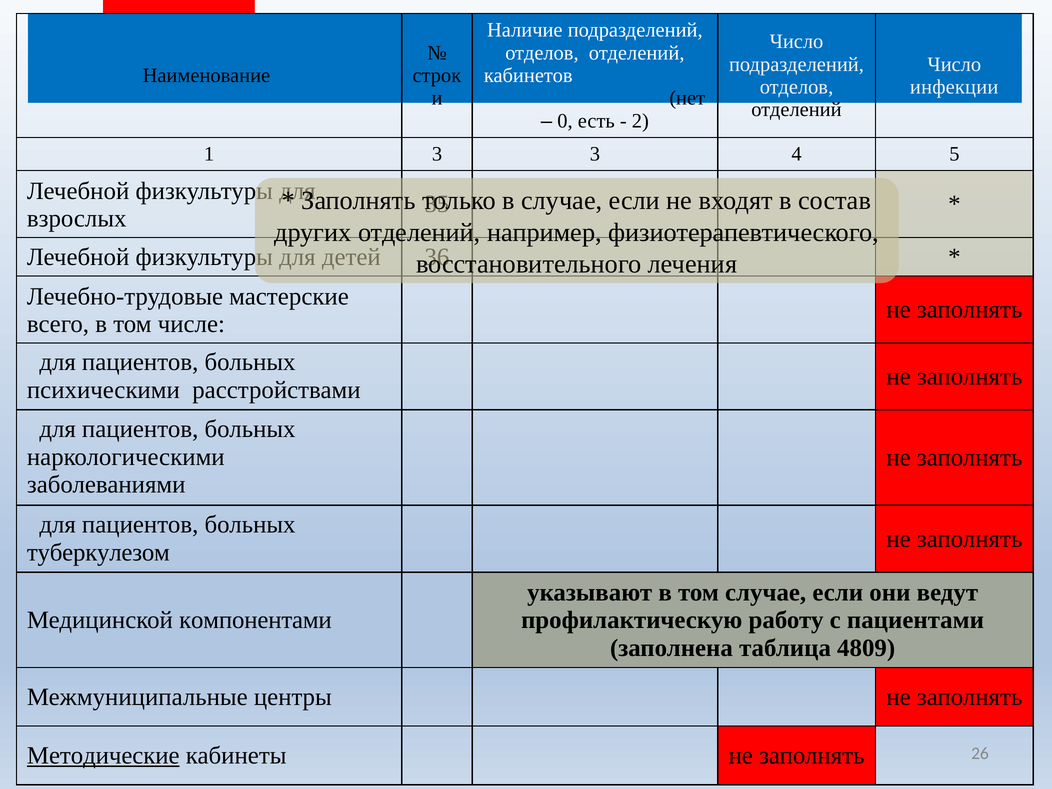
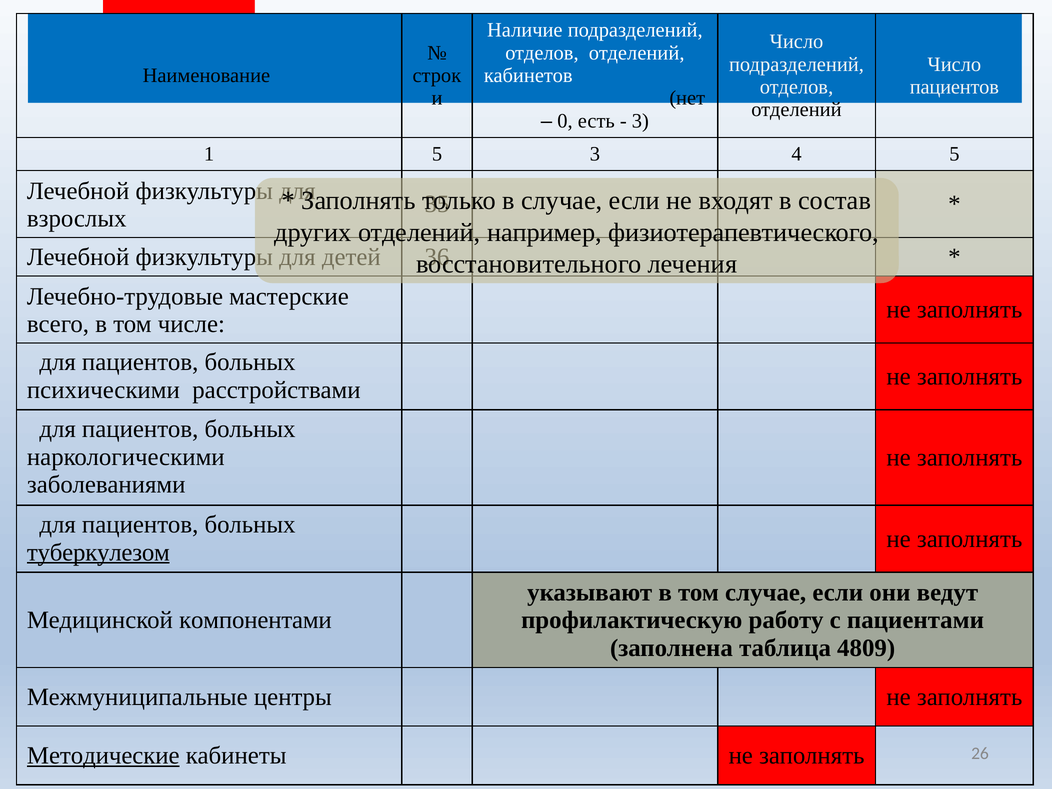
инфекции: инфекции -> пациентов (954, 87)
2: 2 -> 3 (640, 121)
1 3: 3 -> 5 (437, 154)
туберкулезом underline: none -> present (98, 552)
